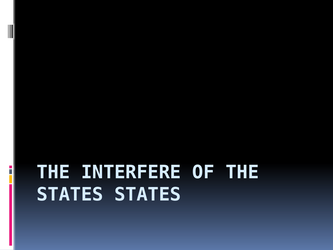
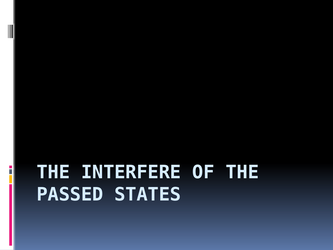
STATES: STATES -> PASSED (70, 194)
